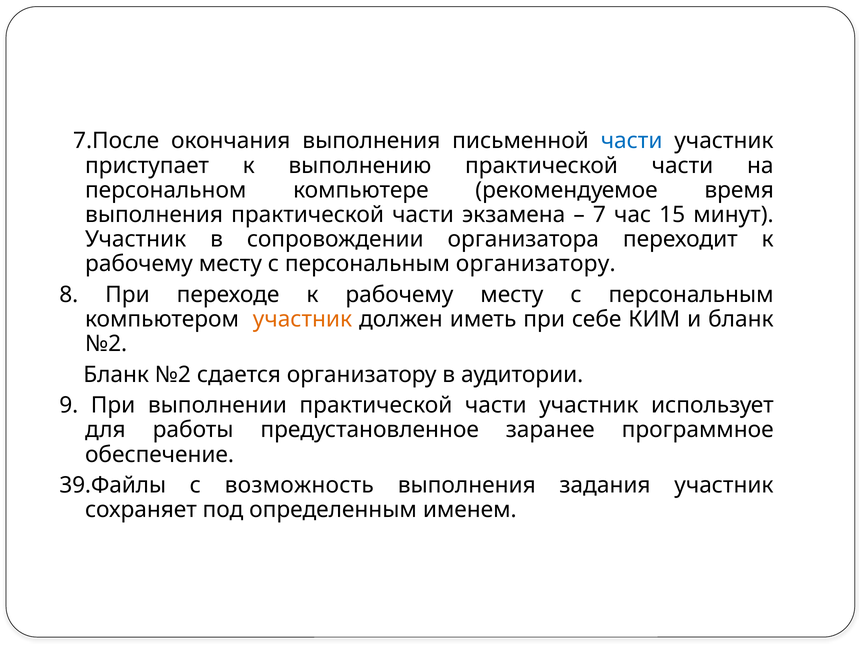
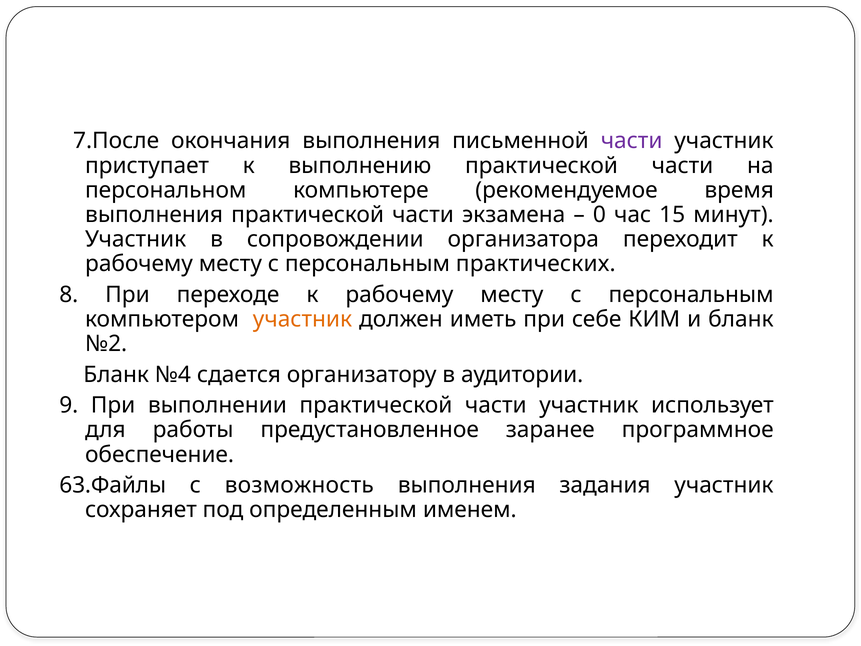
части colour: blue -> purple (632, 141)
7: 7 -> 0 (599, 215)
персональным организатору: организатору -> практических (536, 264)
№2: №2 -> №4 (173, 374)
39.Файлы: 39.Файлы -> 63.Файлы (113, 485)
